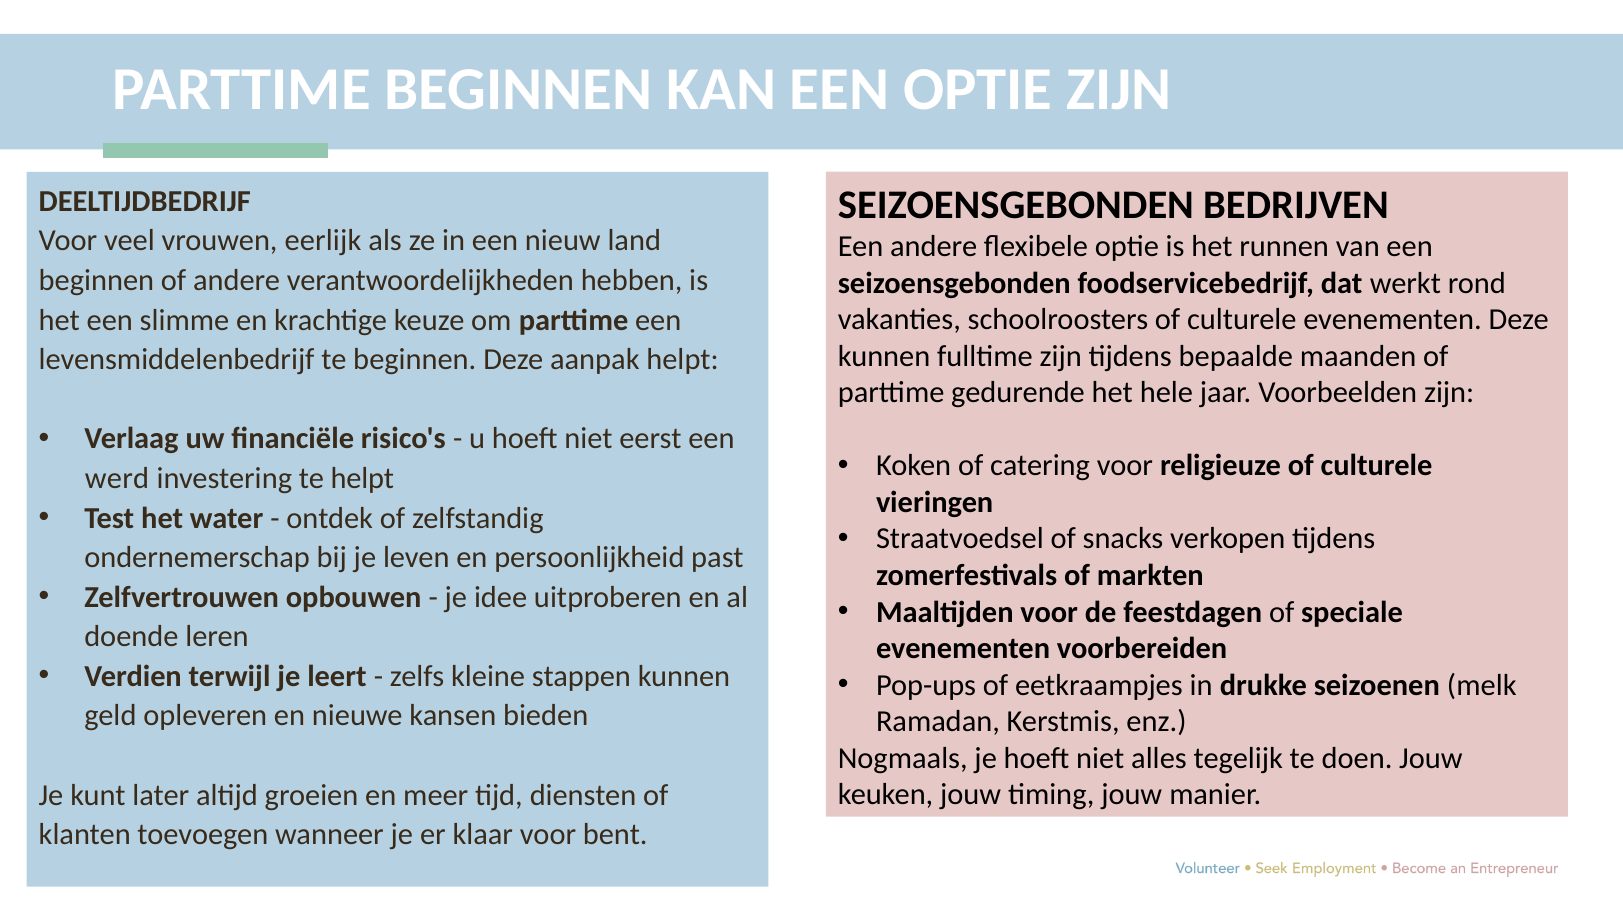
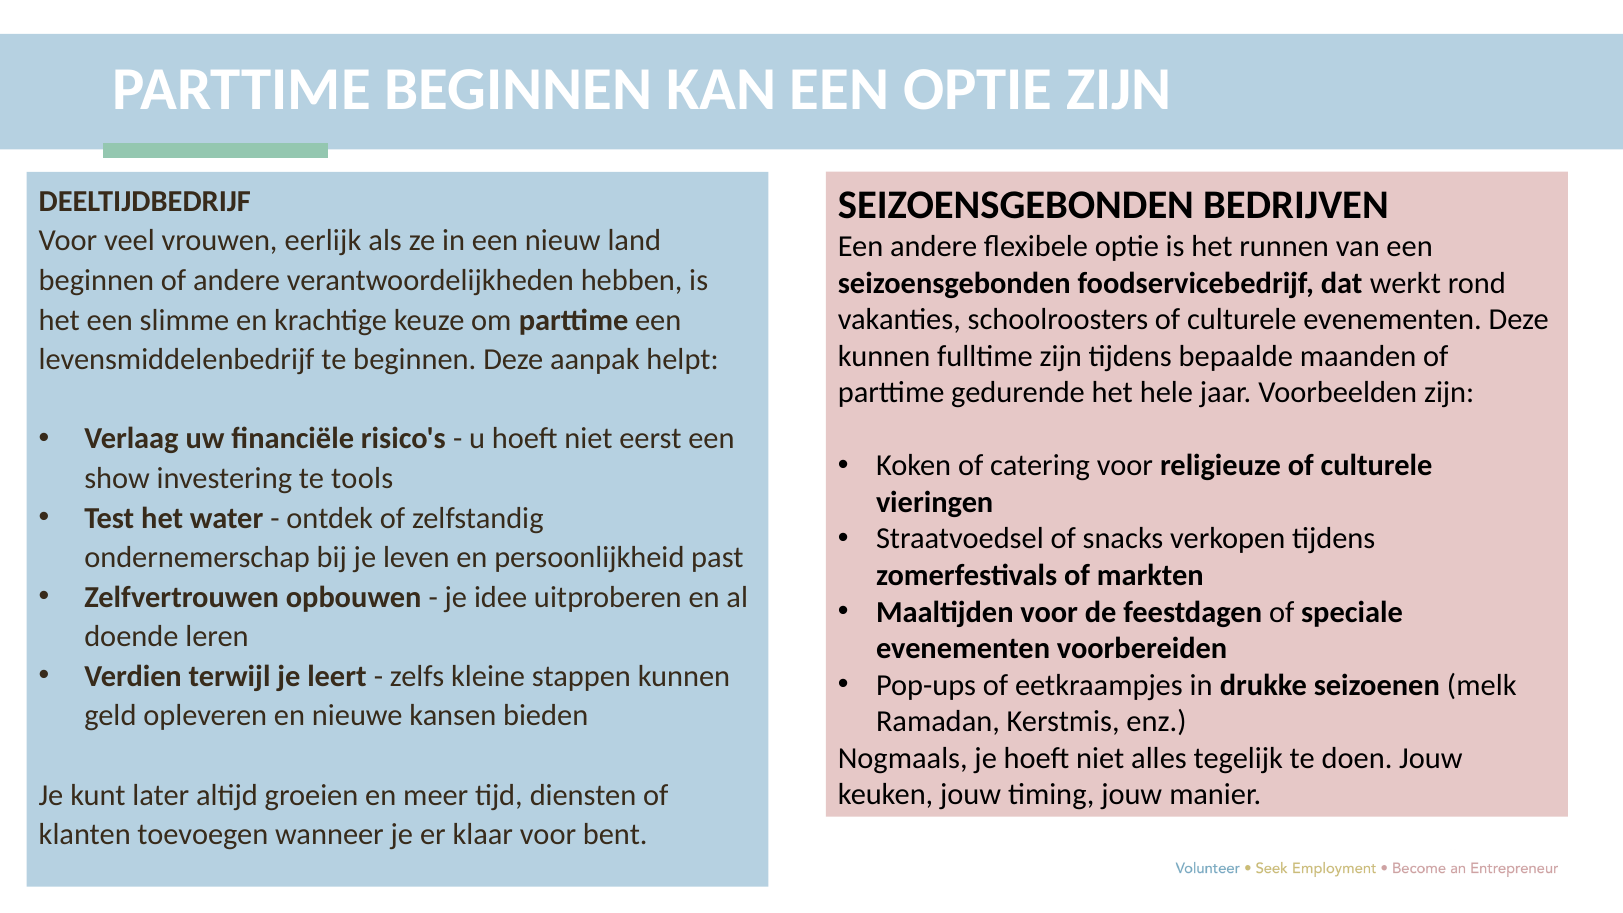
werd: werd -> show (117, 478)
te helpt: helpt -> tools (362, 478)
